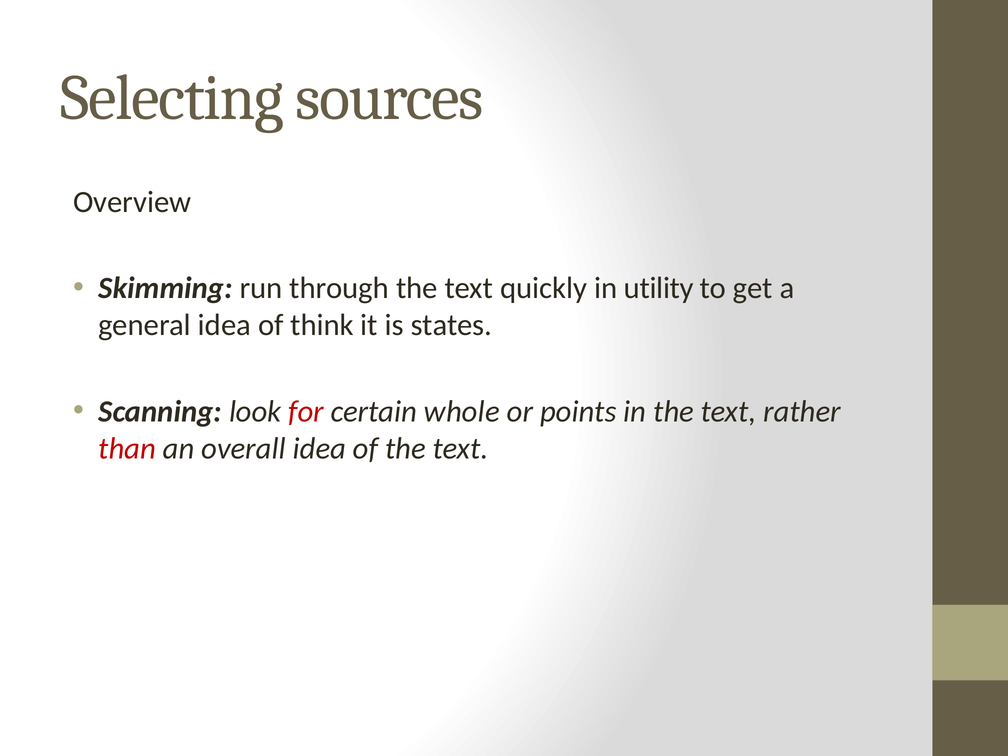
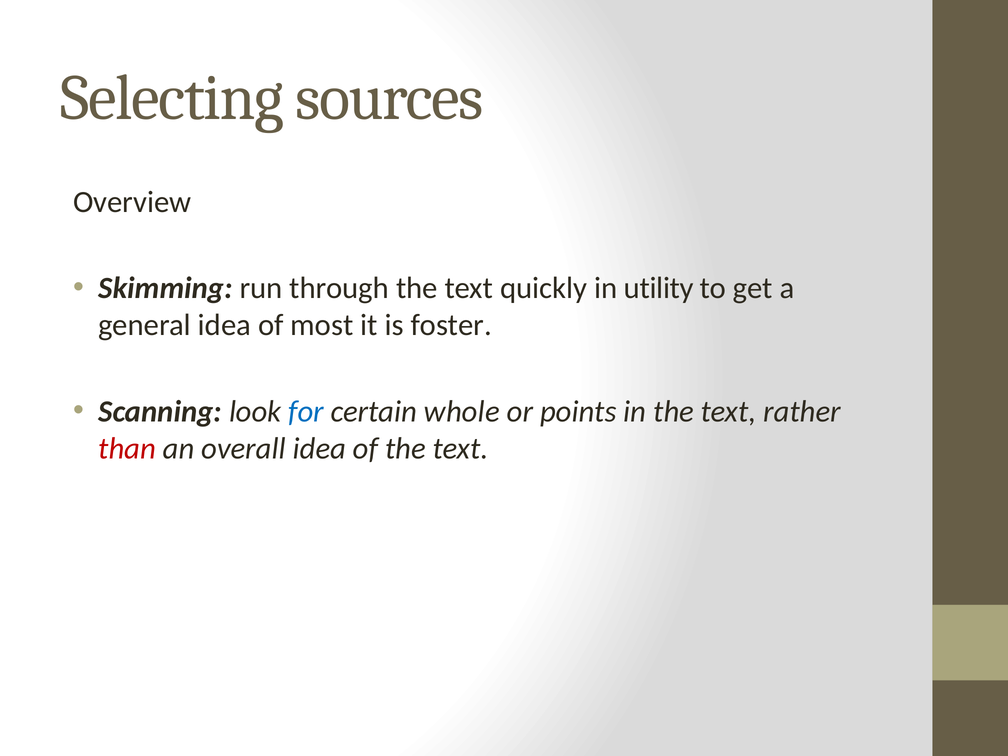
think: think -> most (322, 325)
states: states -> foster (451, 325)
for colour: red -> blue (306, 411)
